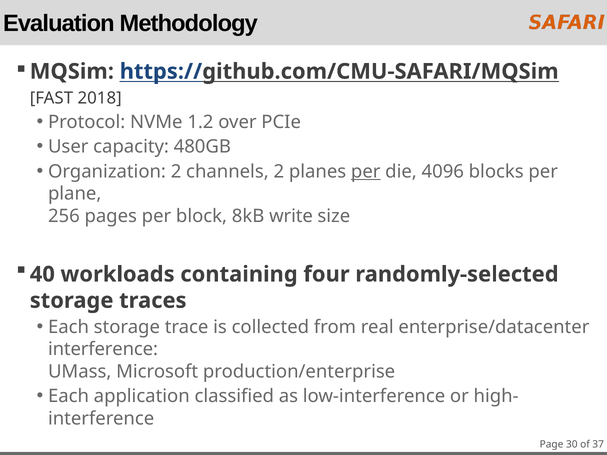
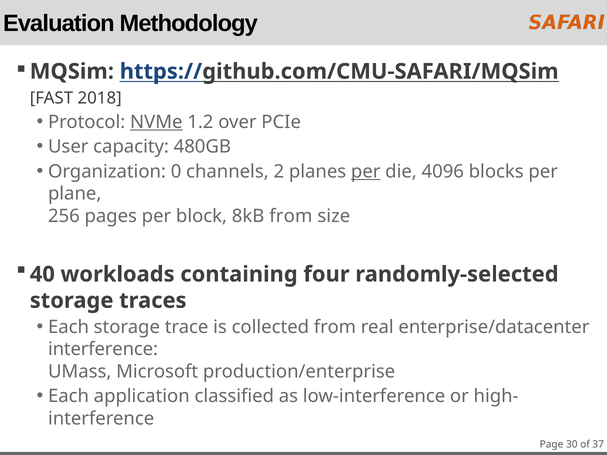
NVMe underline: none -> present (156, 122)
Organization 2: 2 -> 0 (176, 172)
8kB write: write -> from (291, 216)
